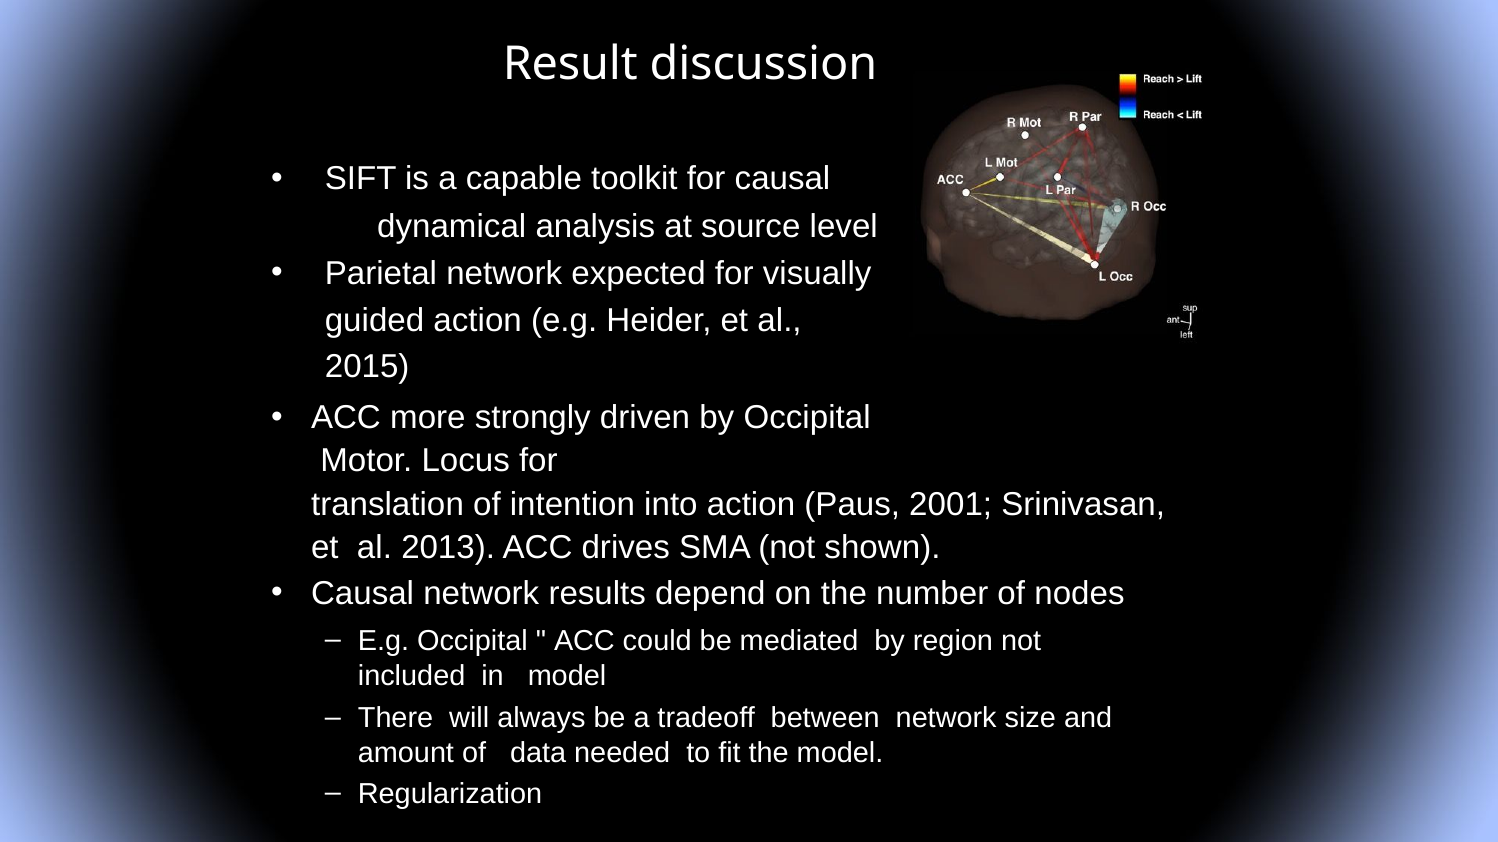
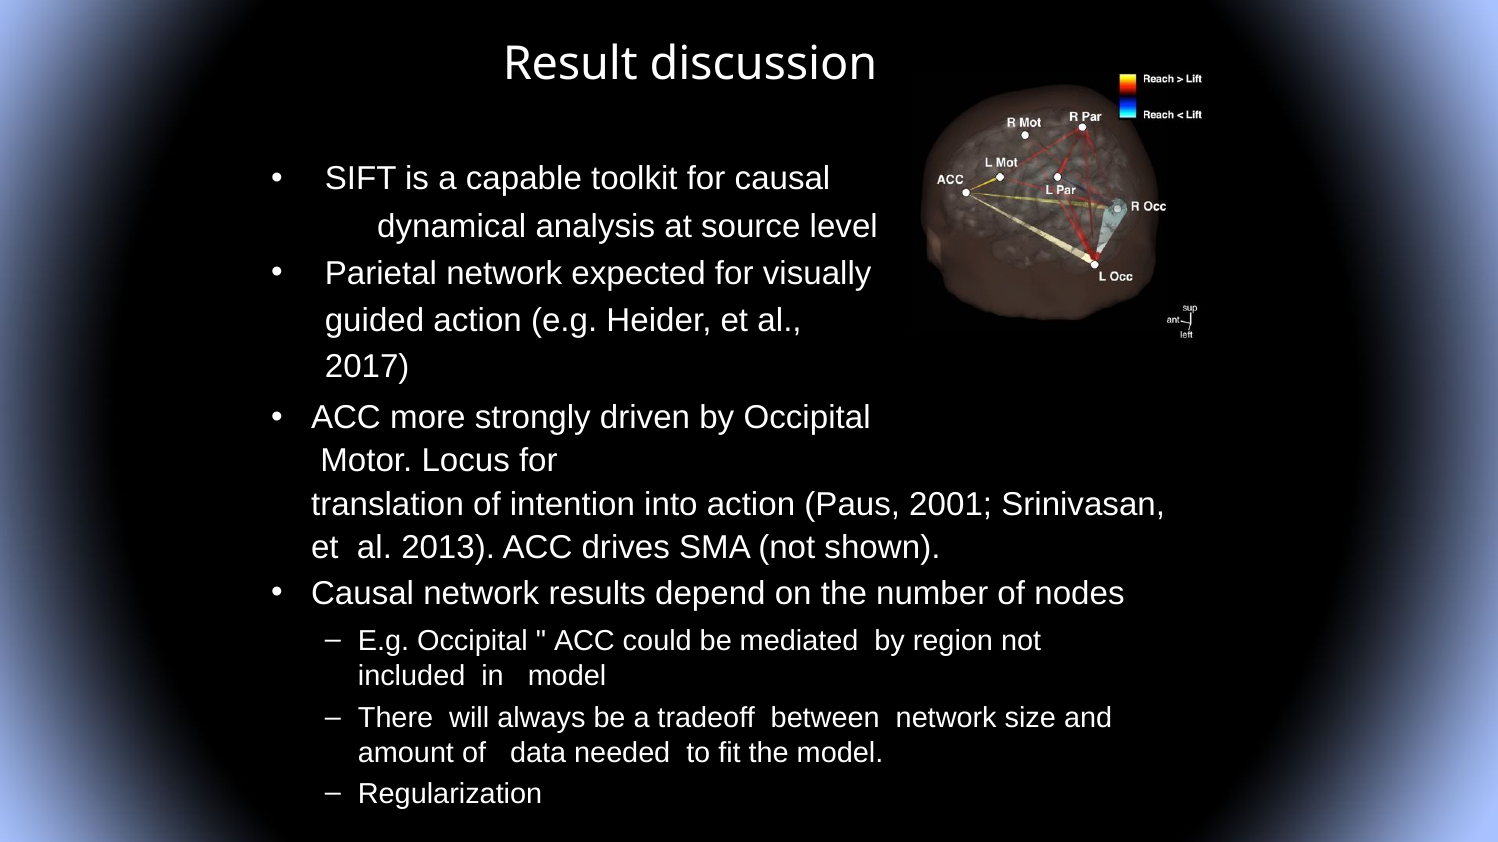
2015: 2015 -> 2017 (367, 367)
